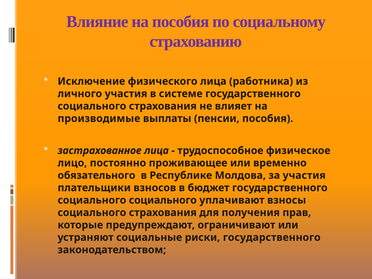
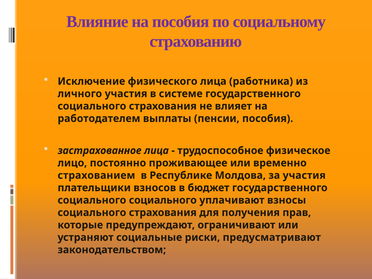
производимые: производимые -> работодателем (99, 119)
обязательного: обязательного -> страхованием (96, 175)
риски государственного: государственного -> предусматривают (272, 237)
